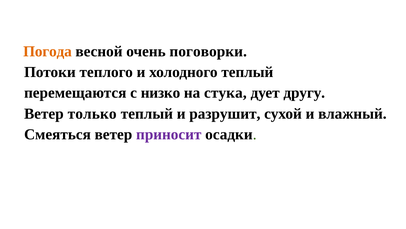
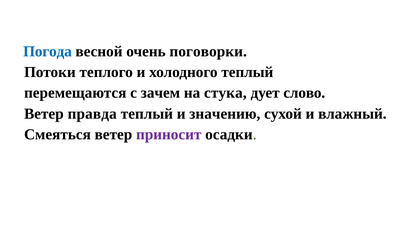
Погода colour: orange -> blue (48, 51)
низко: низко -> зачем (160, 93)
другу: другу -> слово (304, 93)
только: только -> правда (92, 113)
разрушит: разрушит -> значению (225, 113)
